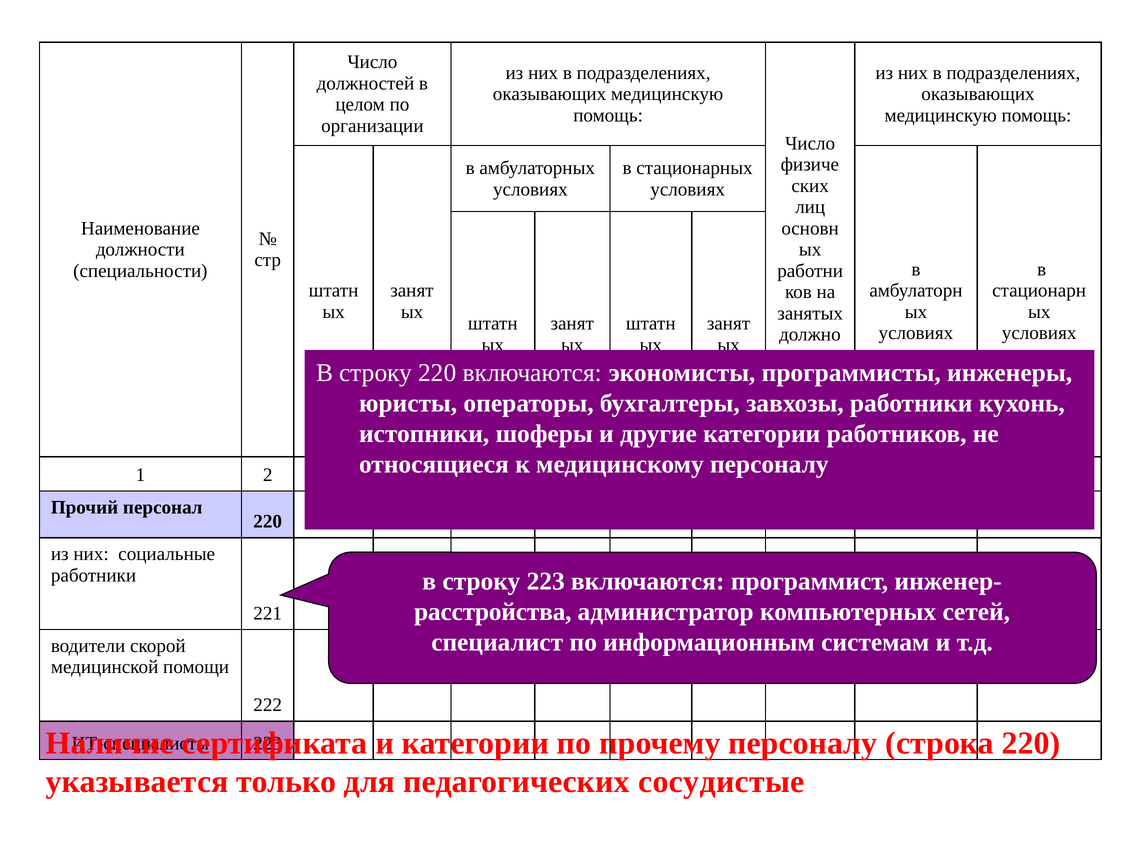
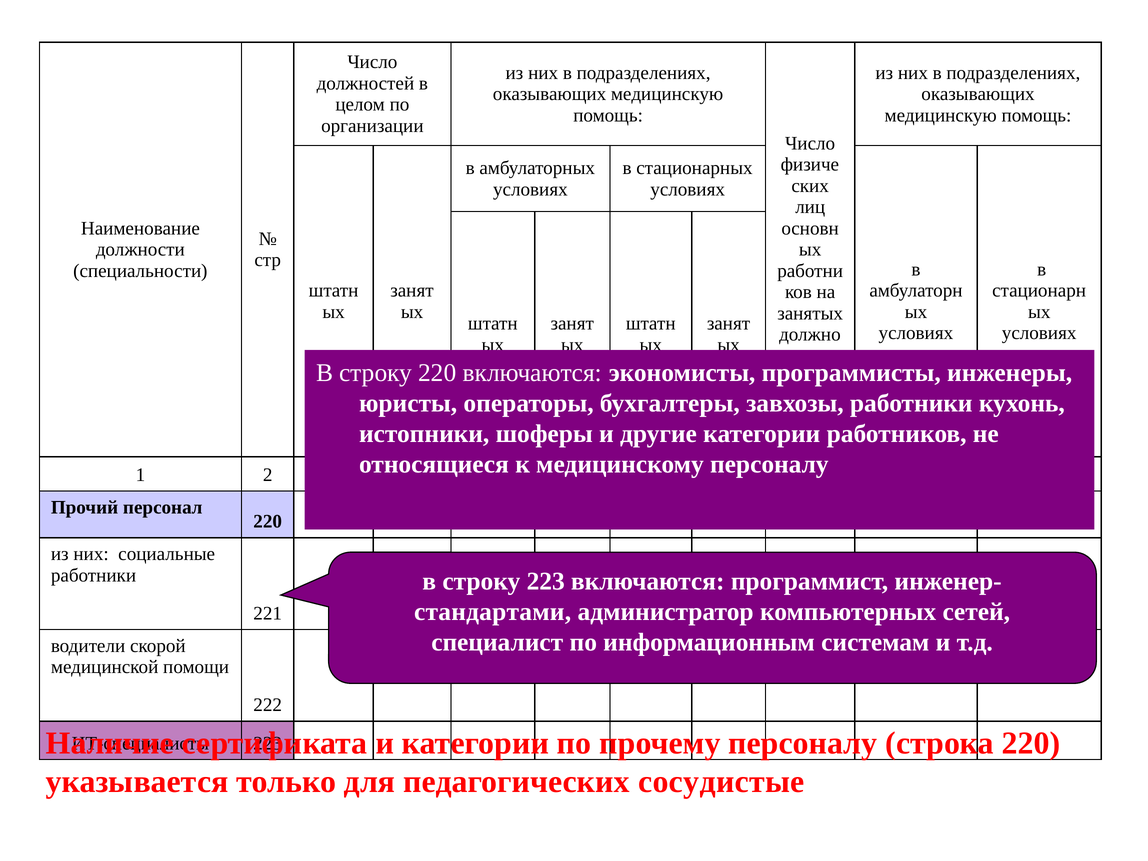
расстройства: расстройства -> стандартами (493, 612)
